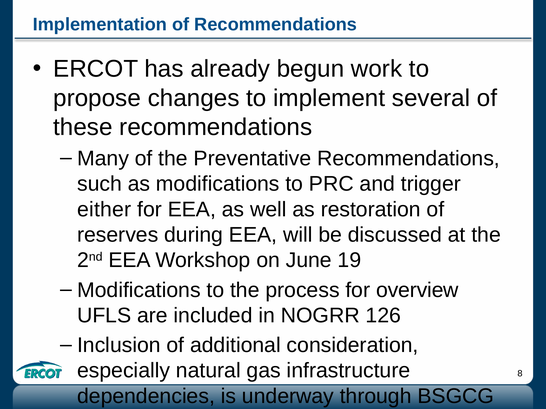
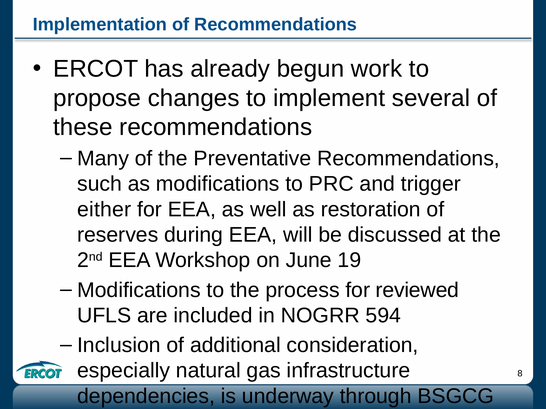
overview: overview -> reviewed (417, 290)
126: 126 -> 594 (383, 316)
